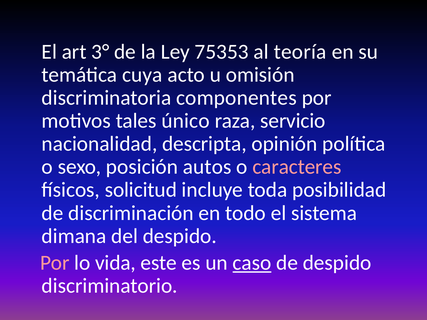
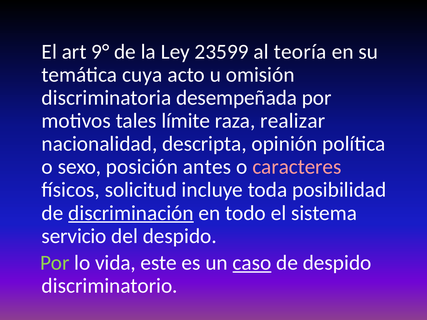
3°: 3° -> 9° (100, 52)
75353: 75353 -> 23599 (222, 52)
componentes: componentes -> desempeñada (237, 98)
único: único -> límite (186, 121)
servicio: servicio -> realizar (293, 121)
autos: autos -> antes (207, 167)
discriminación underline: none -> present (131, 213)
dimana: dimana -> servicio (74, 236)
Por colour: pink -> light green (55, 263)
